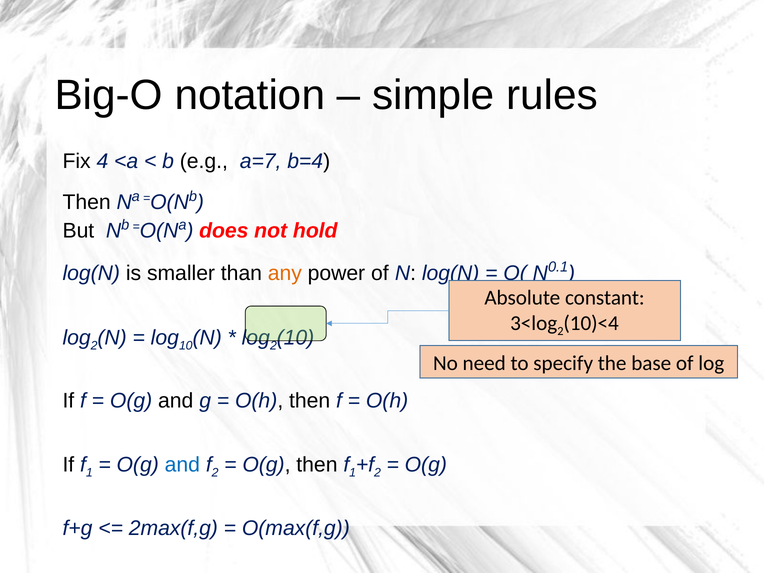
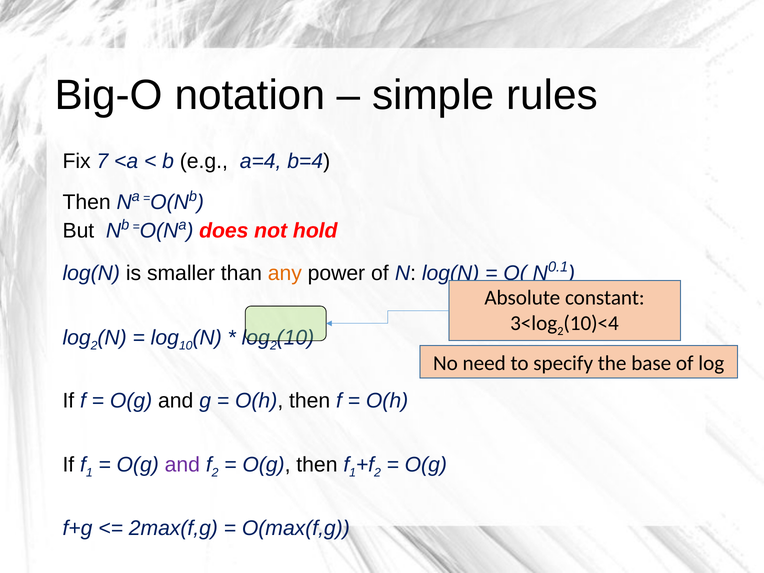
4: 4 -> 7 (102, 161)
a=7: a=7 -> a=4 (261, 161)
and colour: blue -> purple (182, 465)
